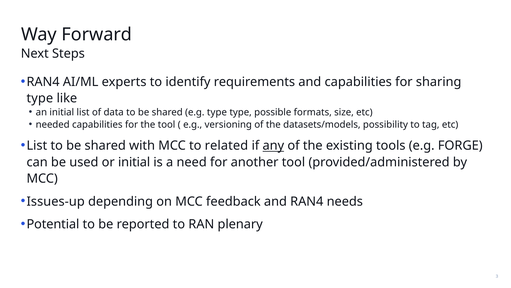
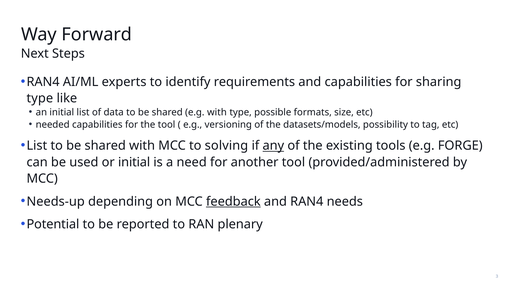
e.g type: type -> with (217, 112)
related: related -> solving (226, 145)
Issues-up: Issues-up -> Needs-up (56, 201)
feedback underline: none -> present (233, 201)
